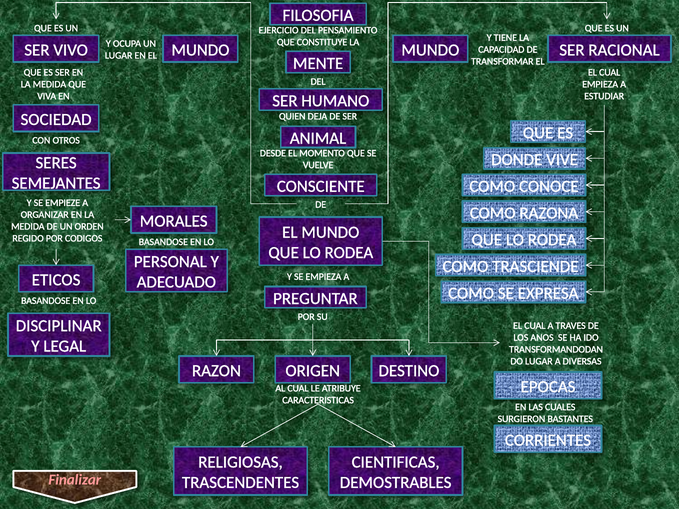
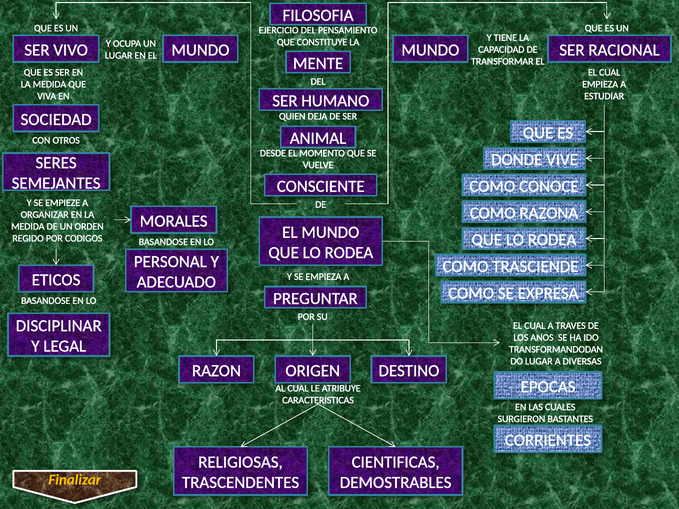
Finalizar colour: pink -> yellow (75, 480)
